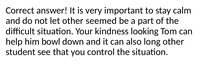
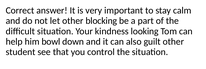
seemed: seemed -> blocking (101, 21)
long: long -> guilt (152, 41)
